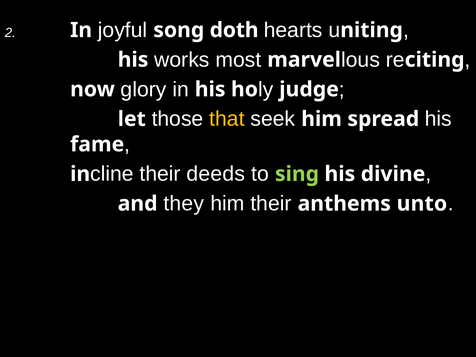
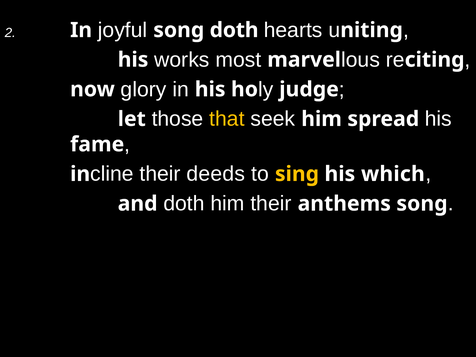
sing colour: light green -> yellow (297, 174)
divine: divine -> which (393, 174)
and they: they -> doth (184, 204)
anthems unto: unto -> song (422, 204)
